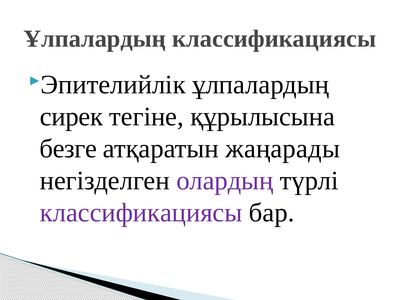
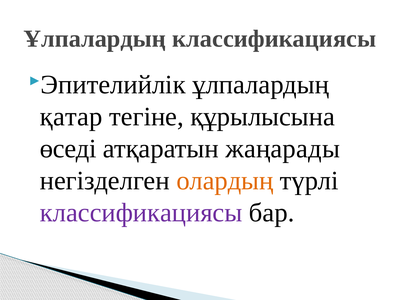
сирек: сирек -> қатар (71, 117)
безге: безге -> өседі (68, 149)
олардың colour: purple -> orange (225, 181)
